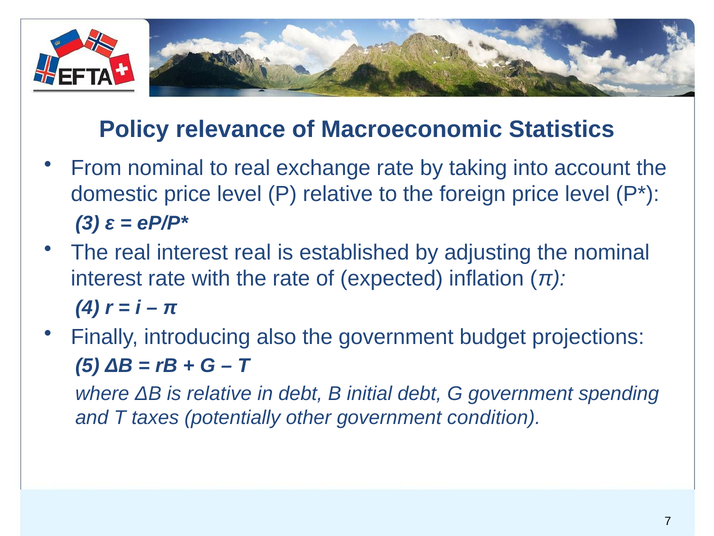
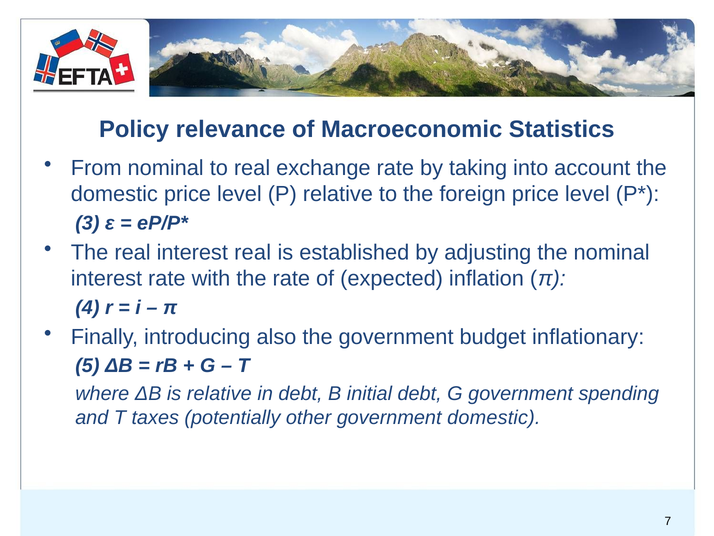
projections: projections -> inflationary (588, 337)
government condition: condition -> domestic (494, 417)
